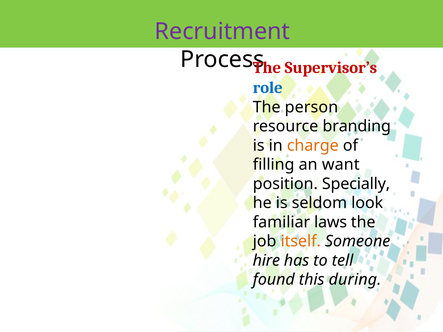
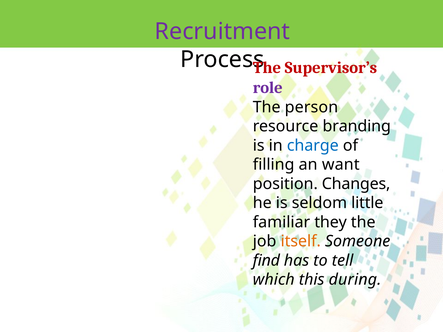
role colour: blue -> purple (268, 88)
charge colour: orange -> blue (313, 146)
Specially: Specially -> Changes (356, 184)
look: look -> little (367, 203)
laws: laws -> they (331, 222)
hire: hire -> find (266, 261)
found: found -> which (274, 280)
